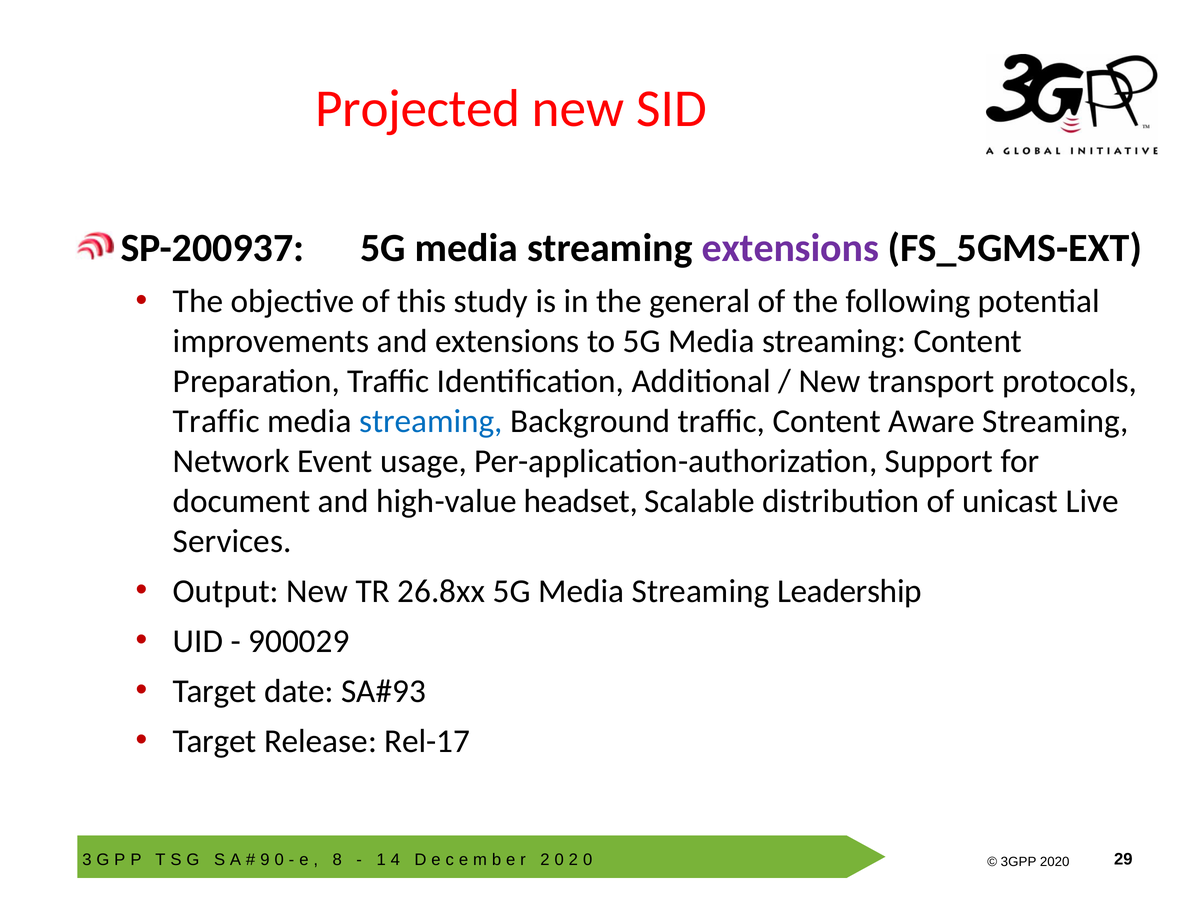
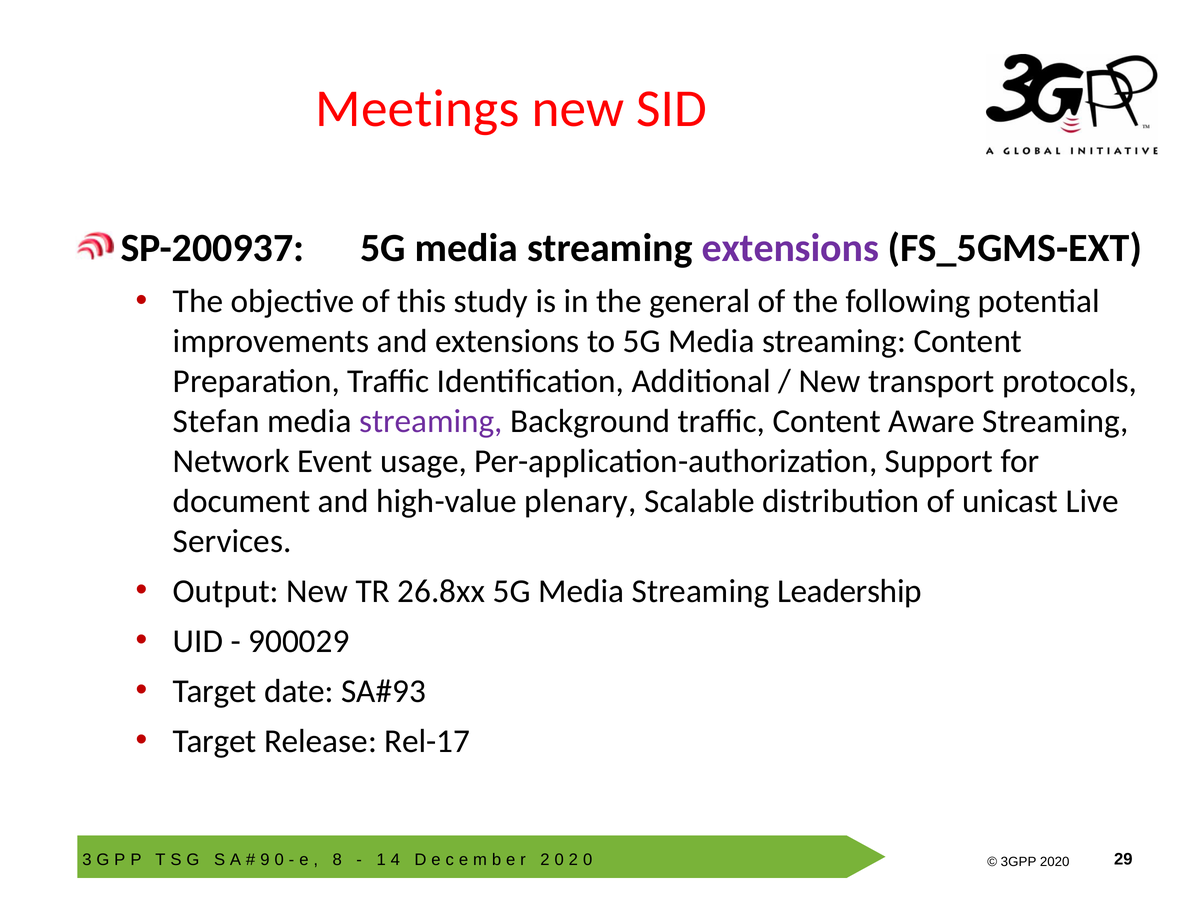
Projected: Projected -> Meetings (417, 109)
Traffic: Traffic -> Stefan (216, 421)
streaming colour: blue -> purple (431, 421)
headset: headset -> plenary (580, 501)
